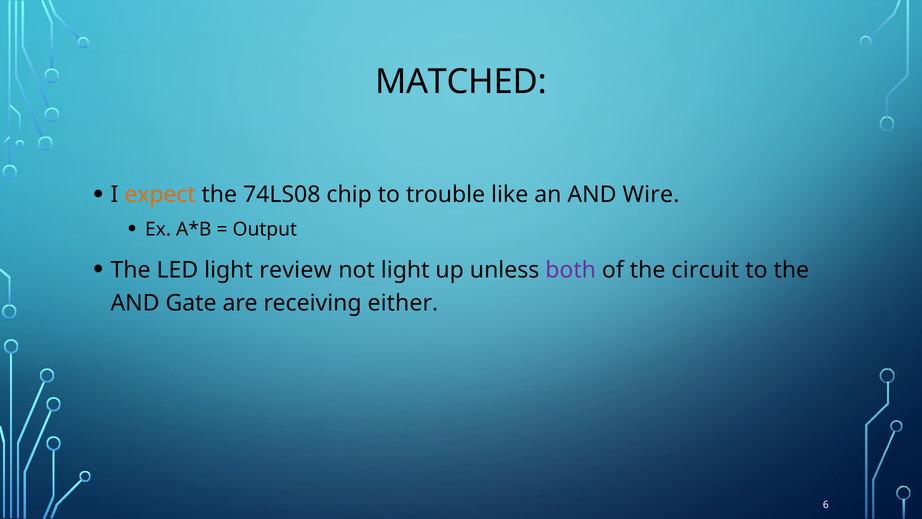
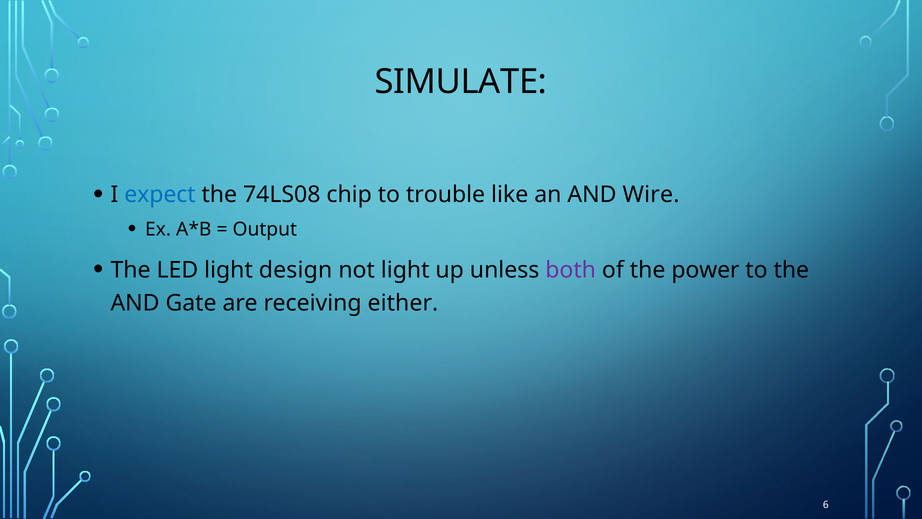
MATCHED: MATCHED -> SIMULATE (461, 82)
expect colour: orange -> blue (160, 195)
review: review -> design (296, 270)
circuit: circuit -> power (705, 270)
